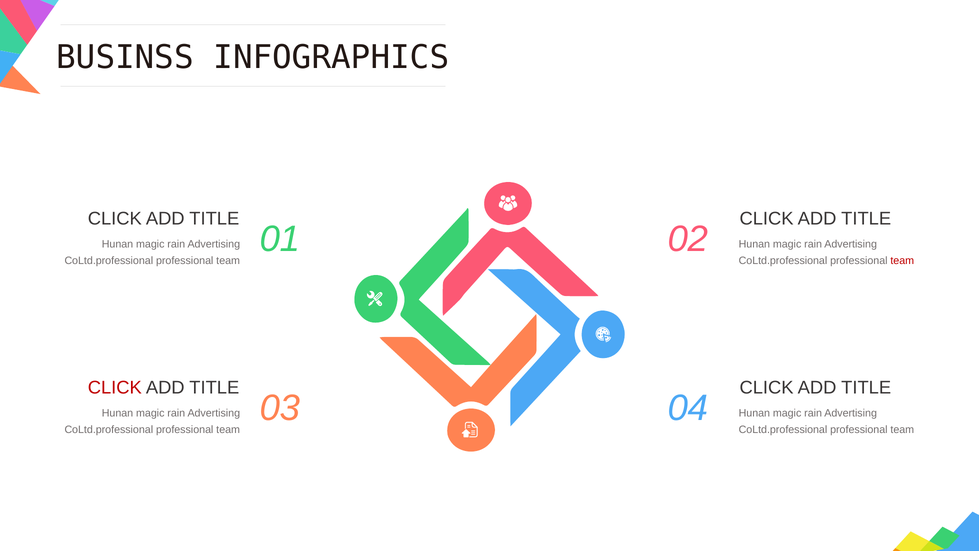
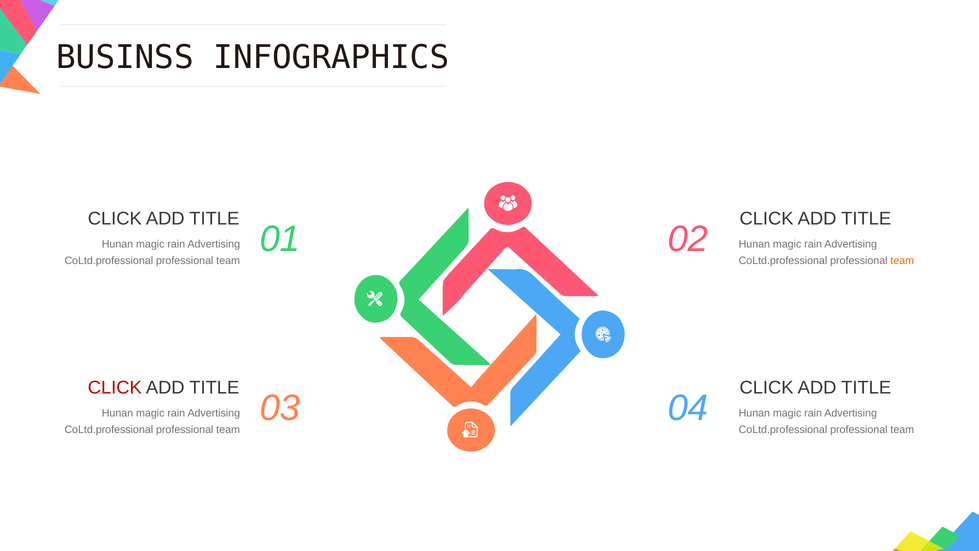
team colour: red -> orange (902, 261)
